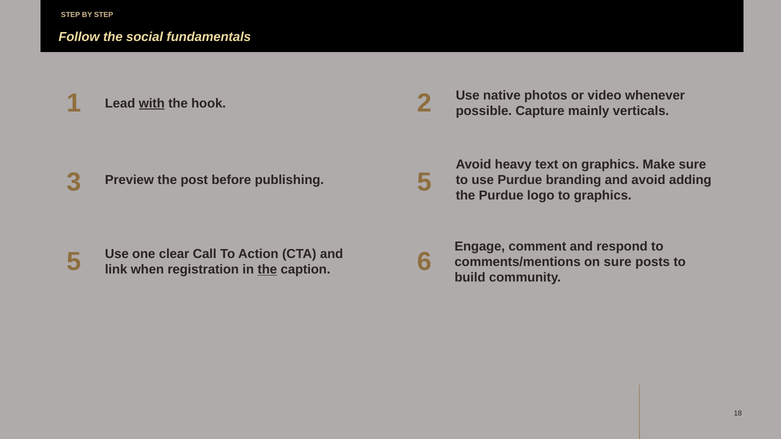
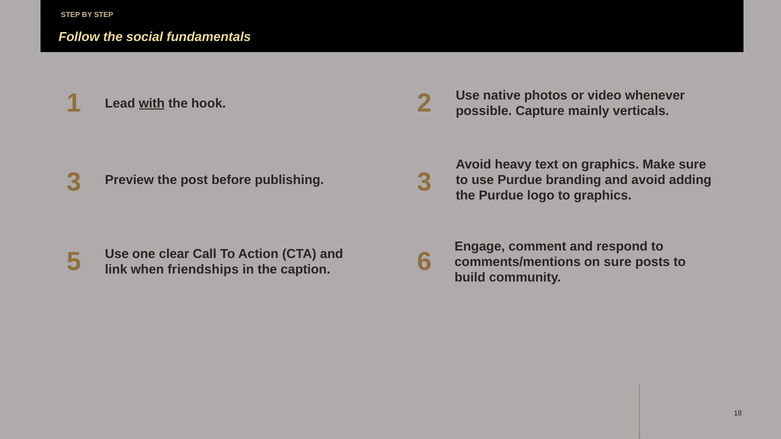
publishing 5: 5 -> 3 (425, 182)
registration: registration -> friendships (203, 270)
the underline: present -> none (267, 270)
